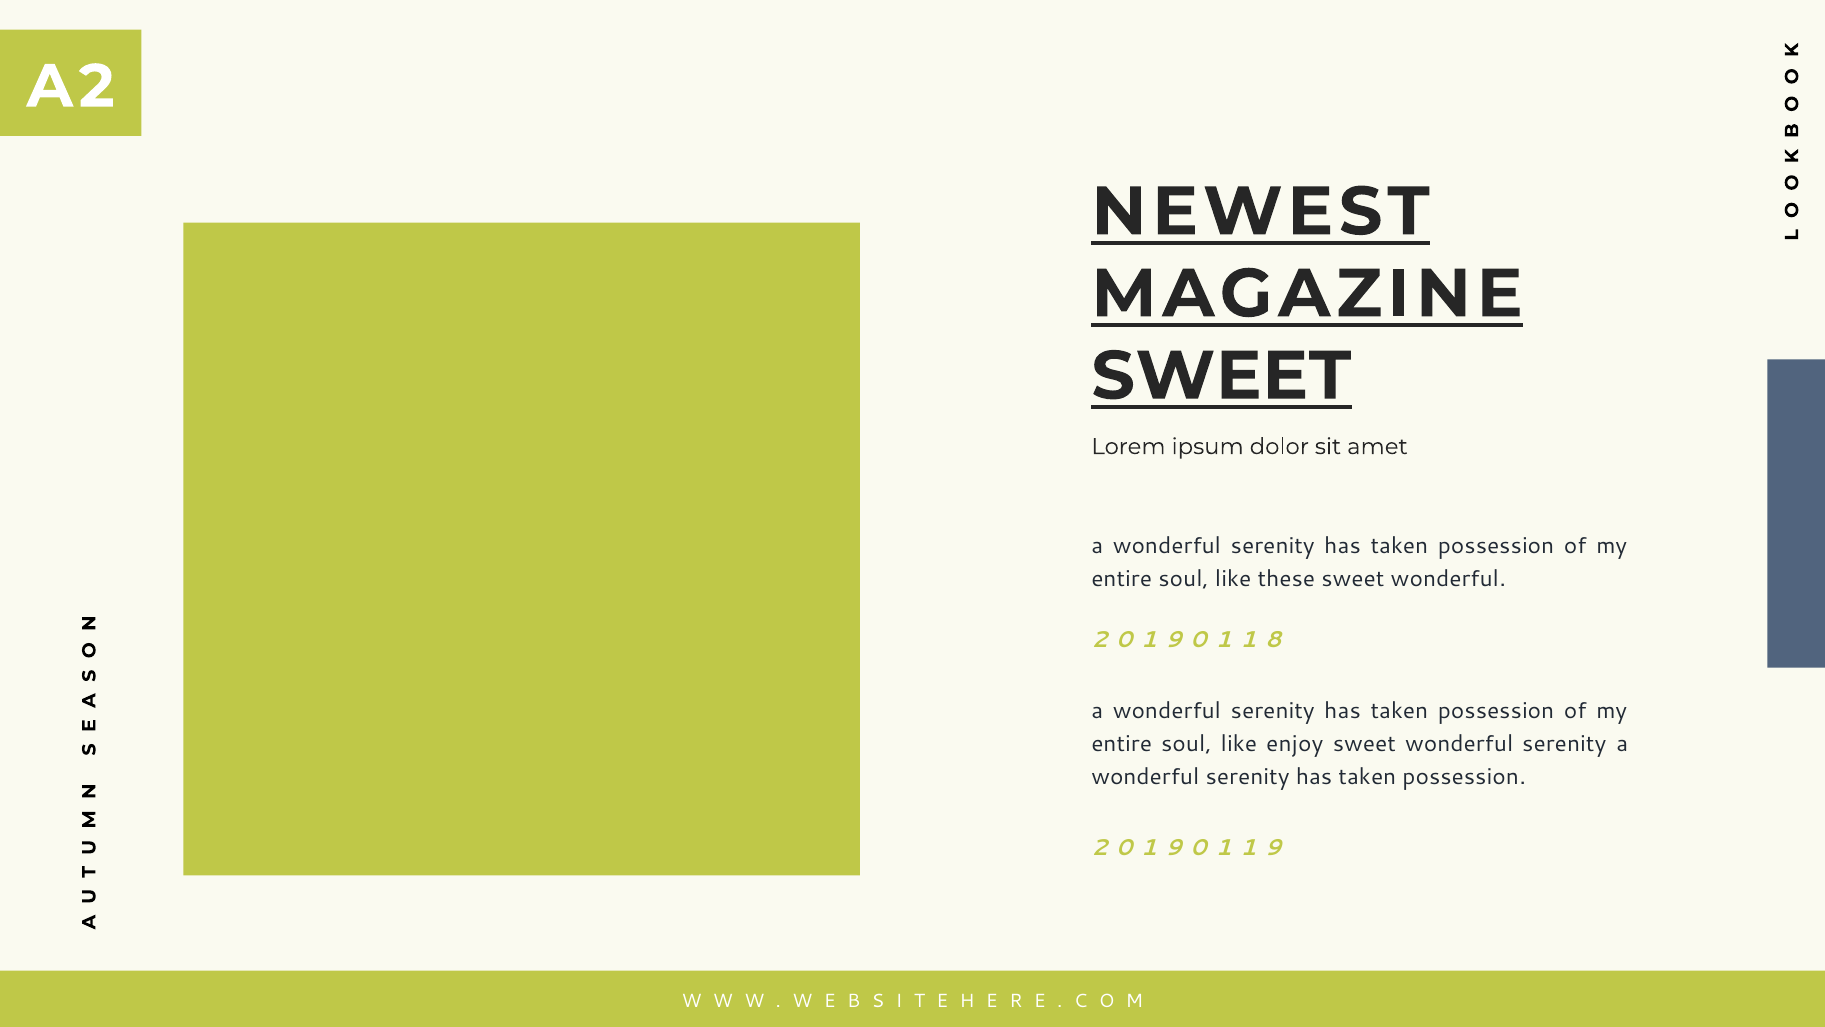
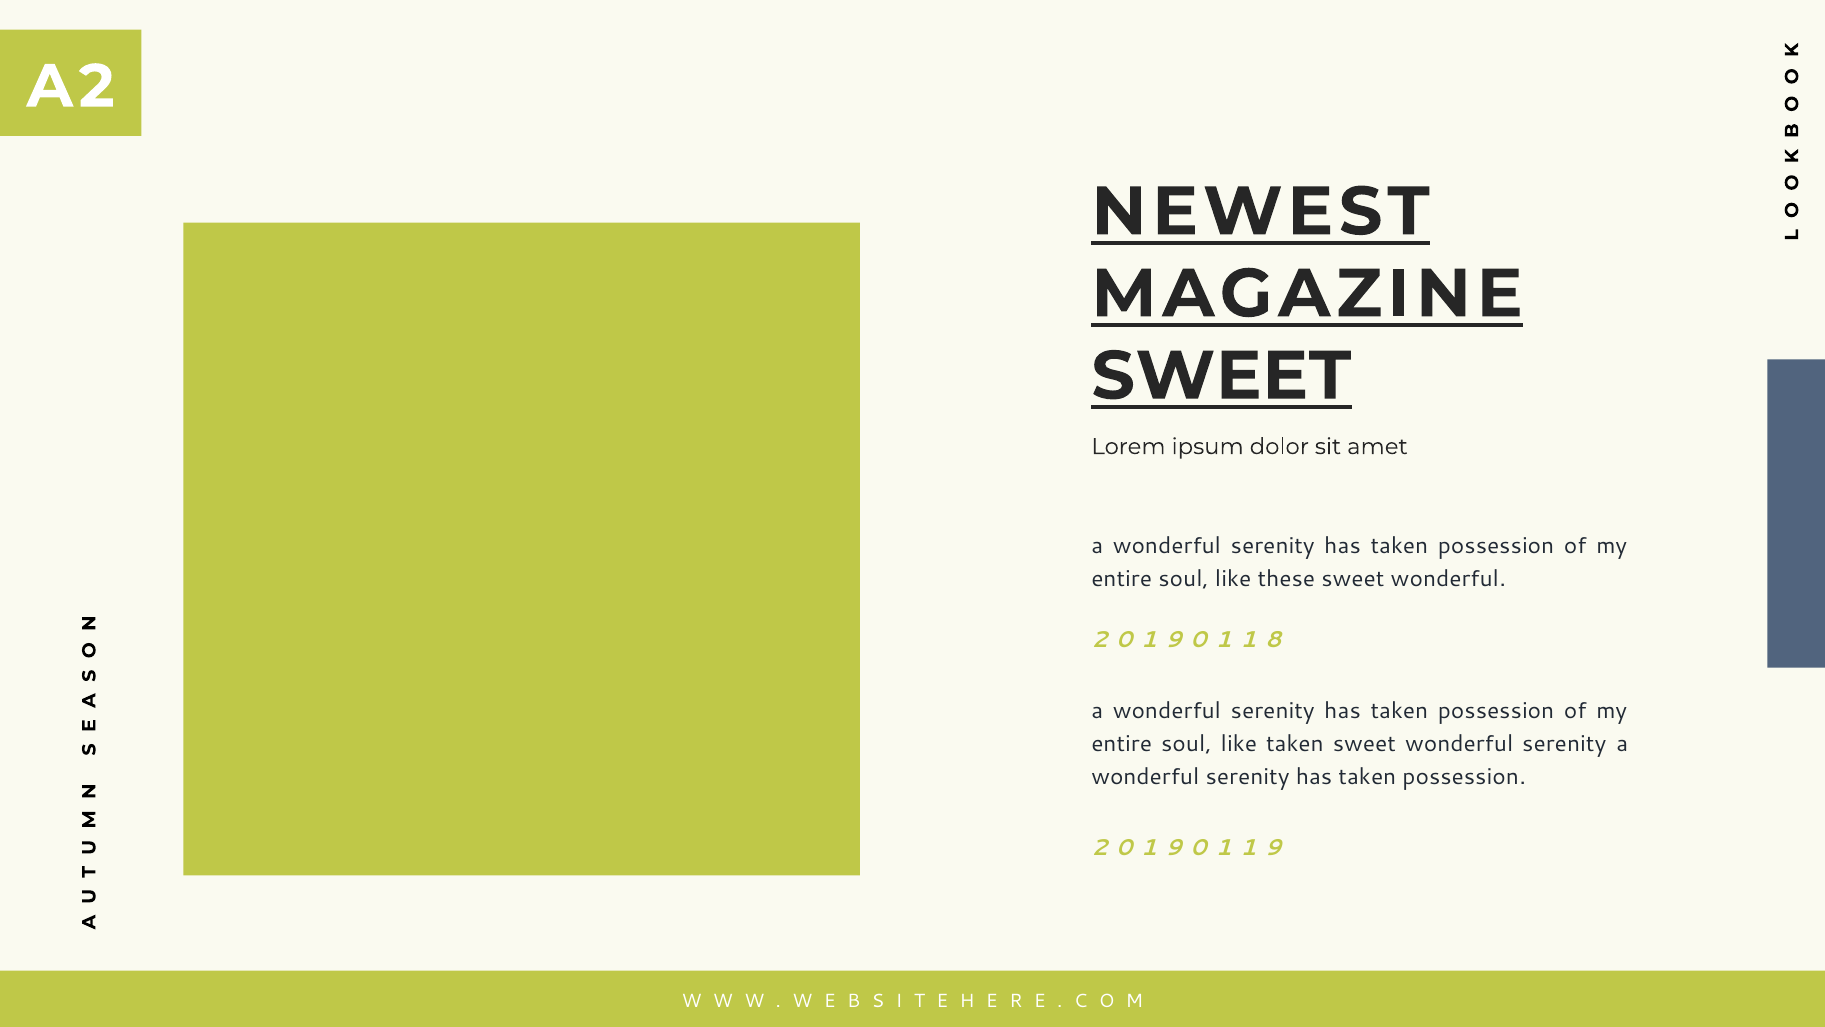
like enjoy: enjoy -> taken (1295, 743)
